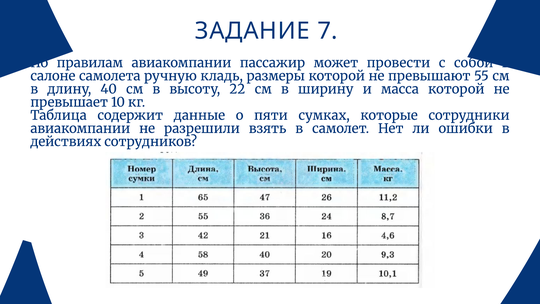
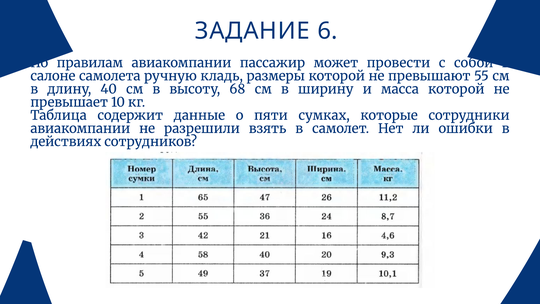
7: 7 -> 6 (327, 31)
22: 22 -> 68 (237, 89)
